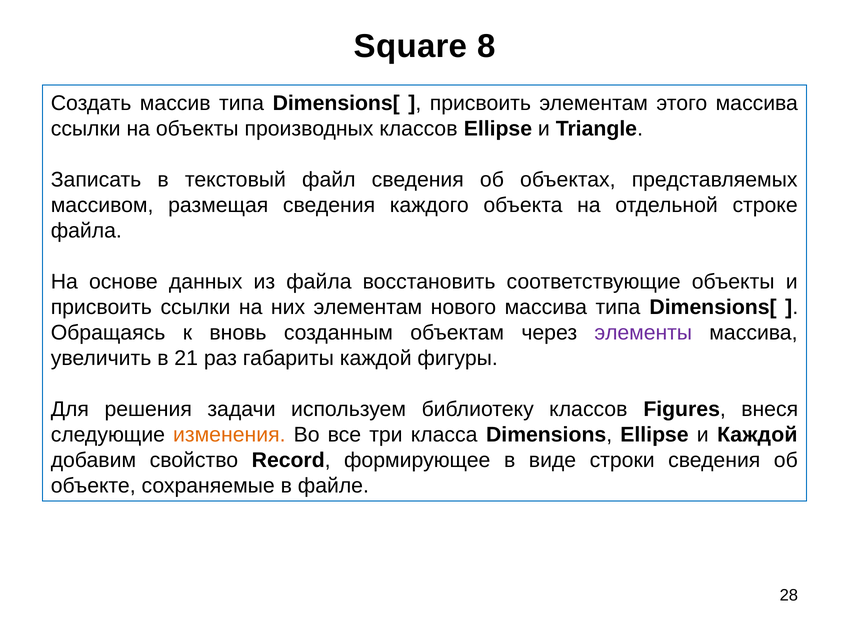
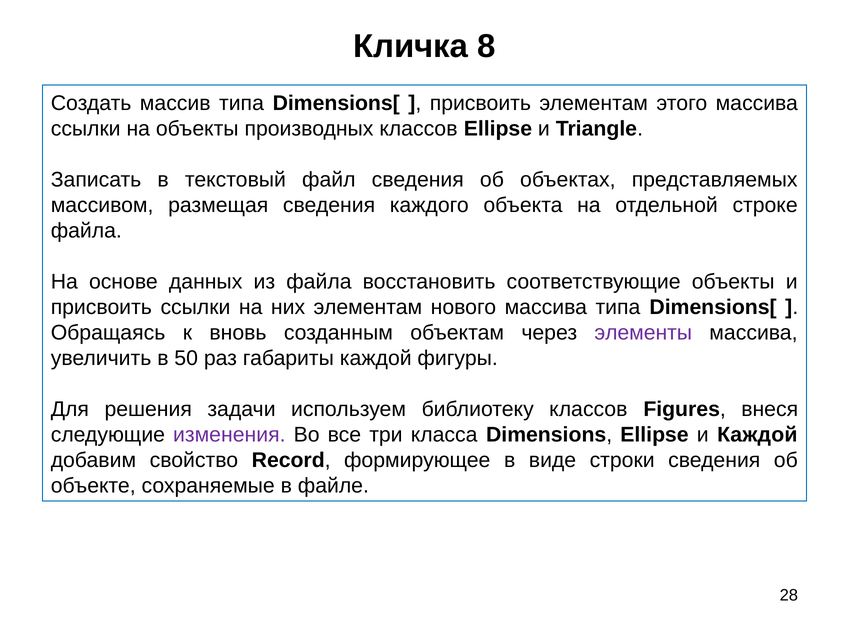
Square: Square -> Кличка (411, 46)
21: 21 -> 50 (186, 358)
изменения colour: orange -> purple (229, 434)
